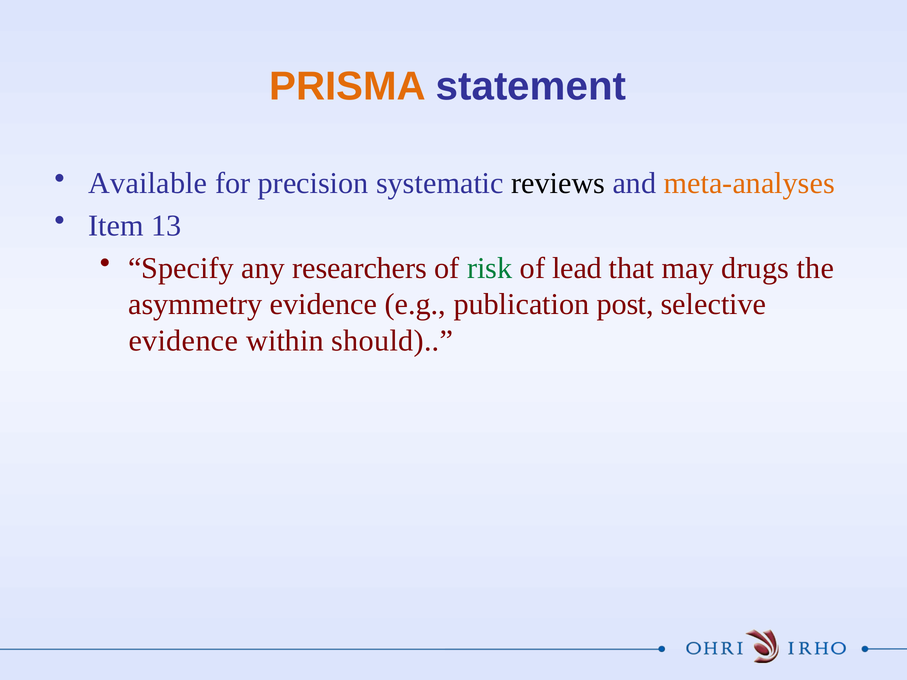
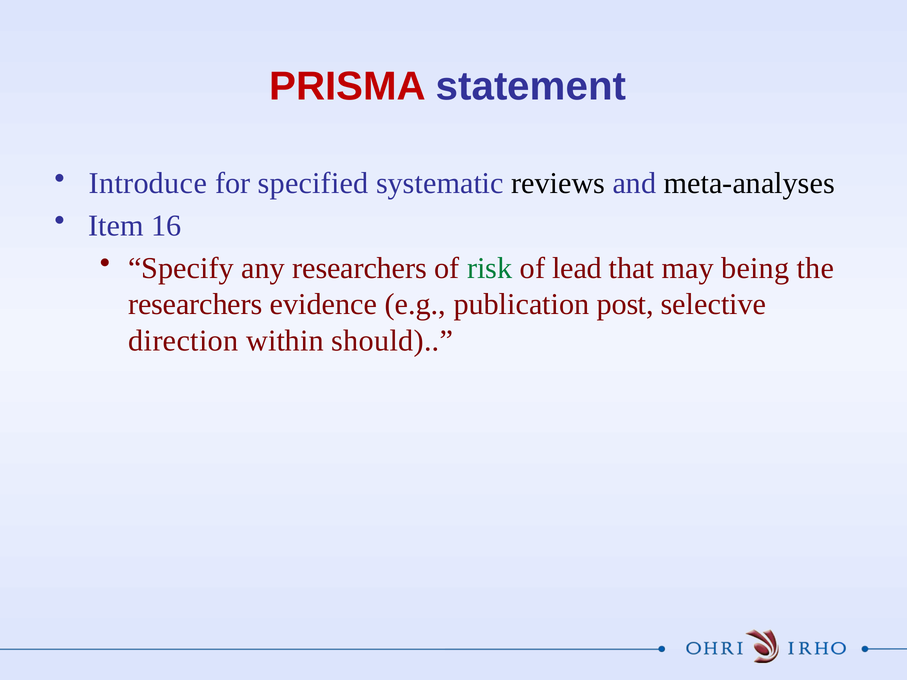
PRISMA colour: orange -> red (348, 87)
Available: Available -> Introduce (148, 184)
precision: precision -> specified (313, 184)
meta-analyses colour: orange -> black (749, 184)
13: 13 -> 16 (166, 226)
drugs: drugs -> being (755, 268)
asymmetry: asymmetry -> researchers (195, 304)
evidence: evidence -> direction (183, 341)
